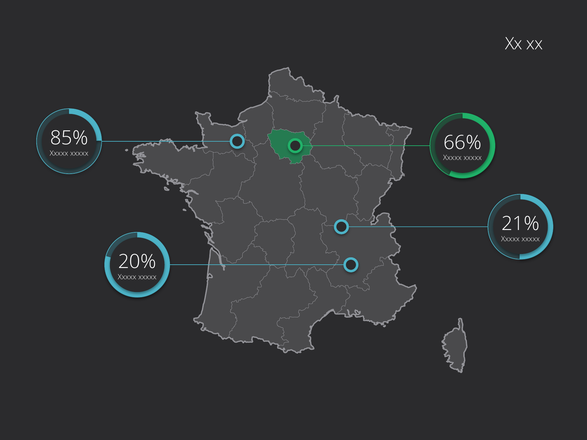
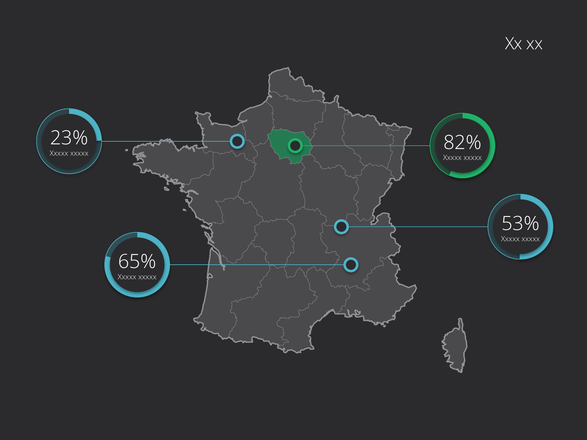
85%: 85% -> 23% (69, 138)
66%: 66% -> 82% (462, 143)
21%: 21% -> 53% (520, 224)
20%: 20% -> 65% (137, 262)
